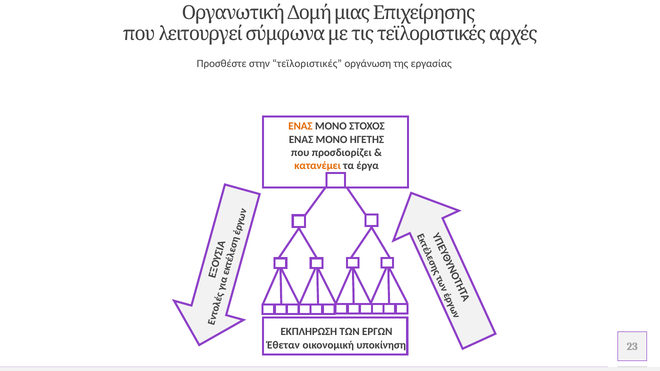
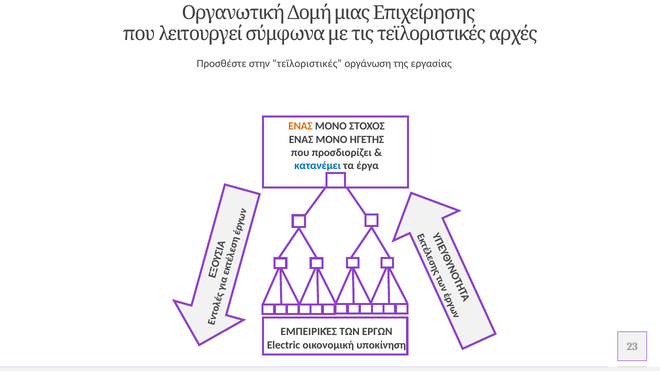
κατανέμει colour: orange -> blue (318, 166)
ΕΚΠΛΗΡΩΣΗ: ΕΚΠΛΗΡΩΣΗ -> ΕΜΠΕΙΡΙΚΈΣ (309, 332)
Έθεταν: Έθεταν -> Electric (284, 345)
